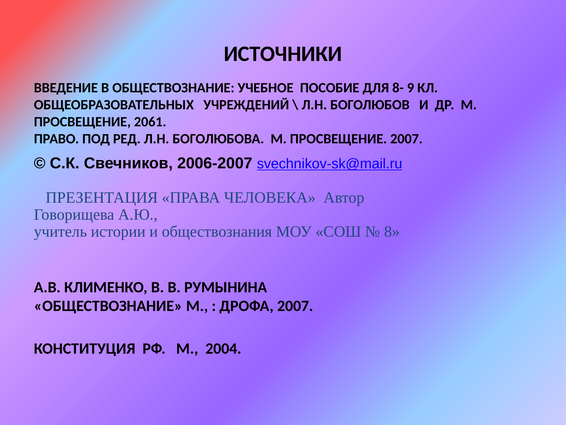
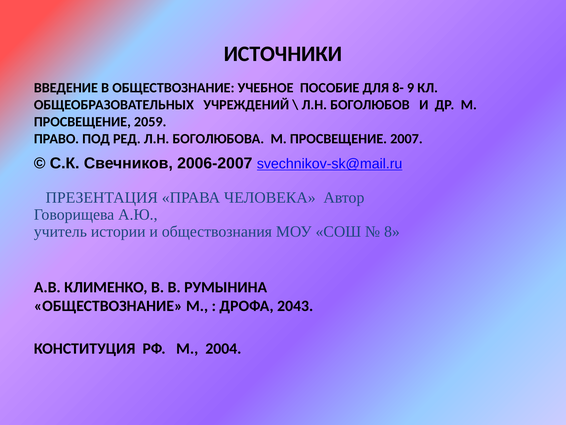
2061: 2061 -> 2059 (150, 122)
ДРОФА 2007: 2007 -> 2043 (295, 306)
